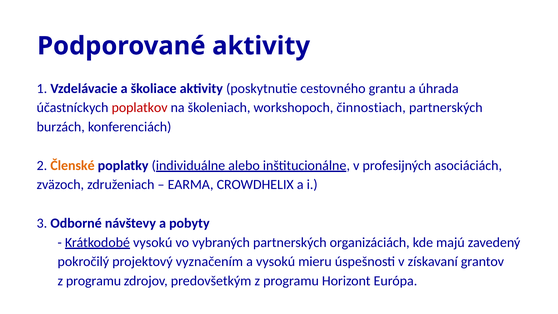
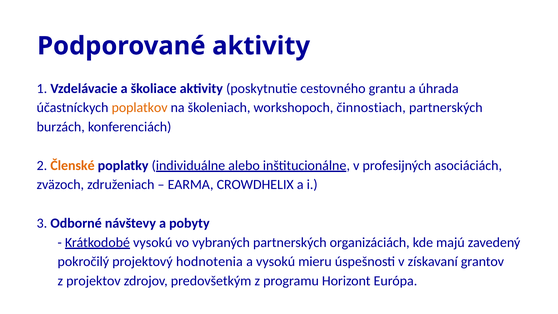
poplatkov colour: red -> orange (140, 108)
vyznačením: vyznačením -> hodnotenia (209, 262)
programu: programu -> projektov (93, 281)
